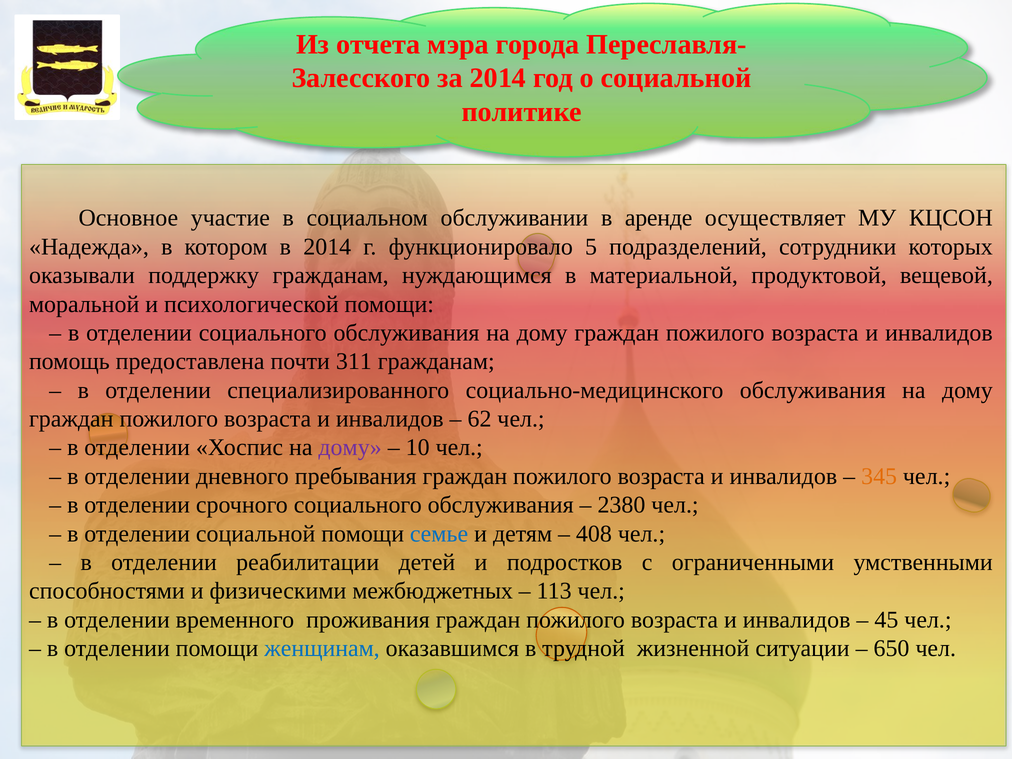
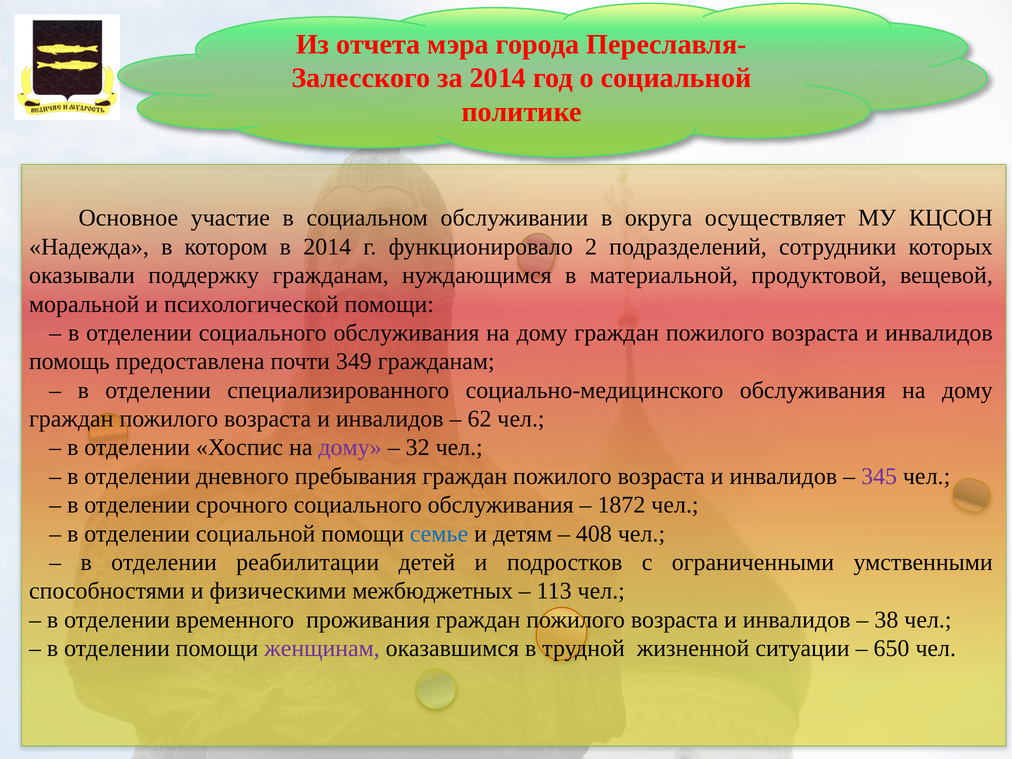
аренде: аренде -> округа (659, 218)
5: 5 -> 2 (591, 247)
311: 311 -> 349 (354, 362)
10: 10 -> 32 (418, 448)
345 colour: orange -> purple (879, 476)
2380: 2380 -> 1872 (621, 505)
45: 45 -> 38 (886, 620)
женщинам colour: blue -> purple (322, 648)
